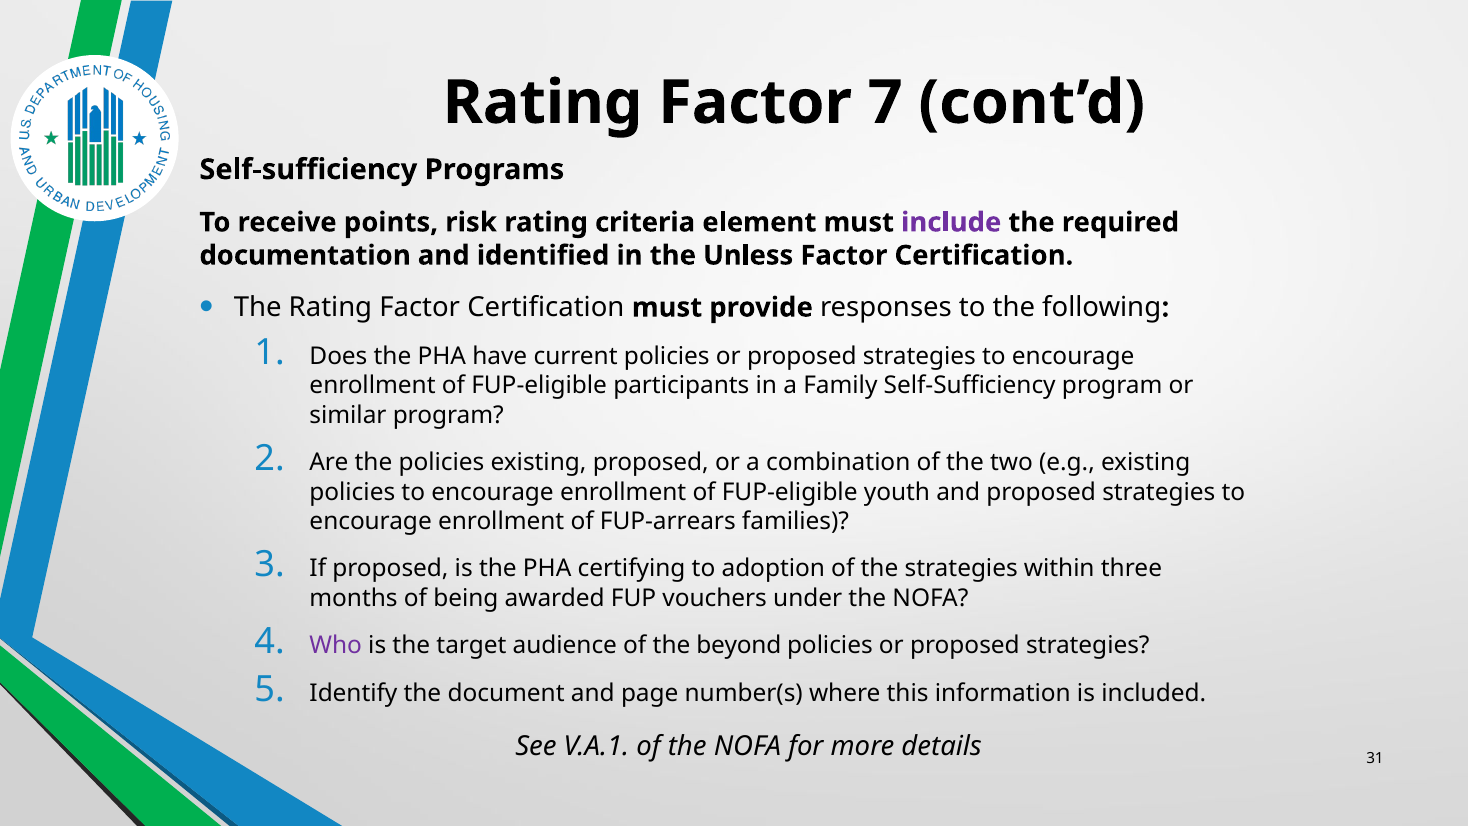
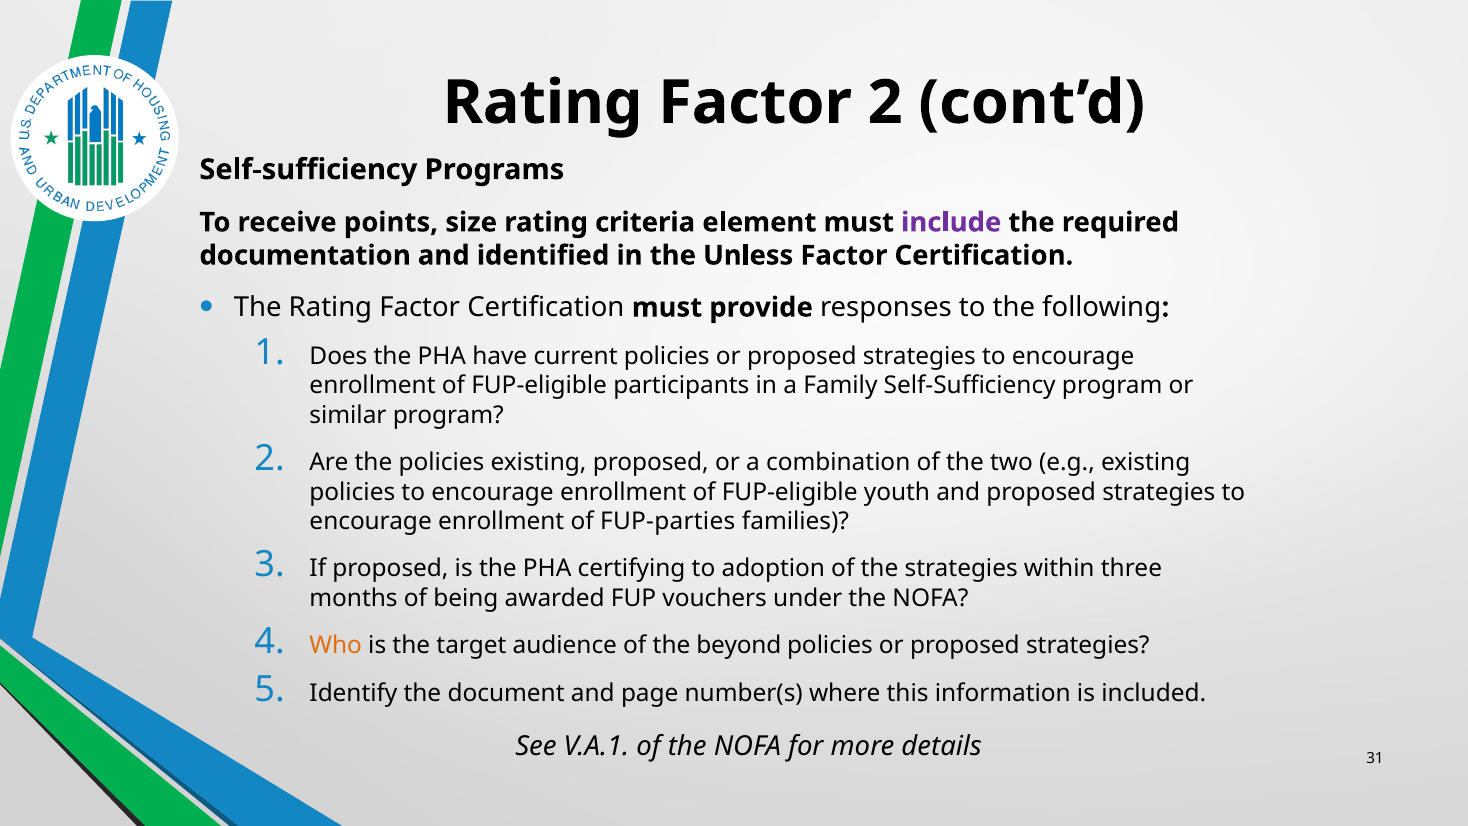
Factor 7: 7 -> 2 (885, 103)
risk: risk -> size (471, 222)
FUP-arrears: FUP-arrears -> FUP-parties (668, 521)
Who colour: purple -> orange (336, 645)
